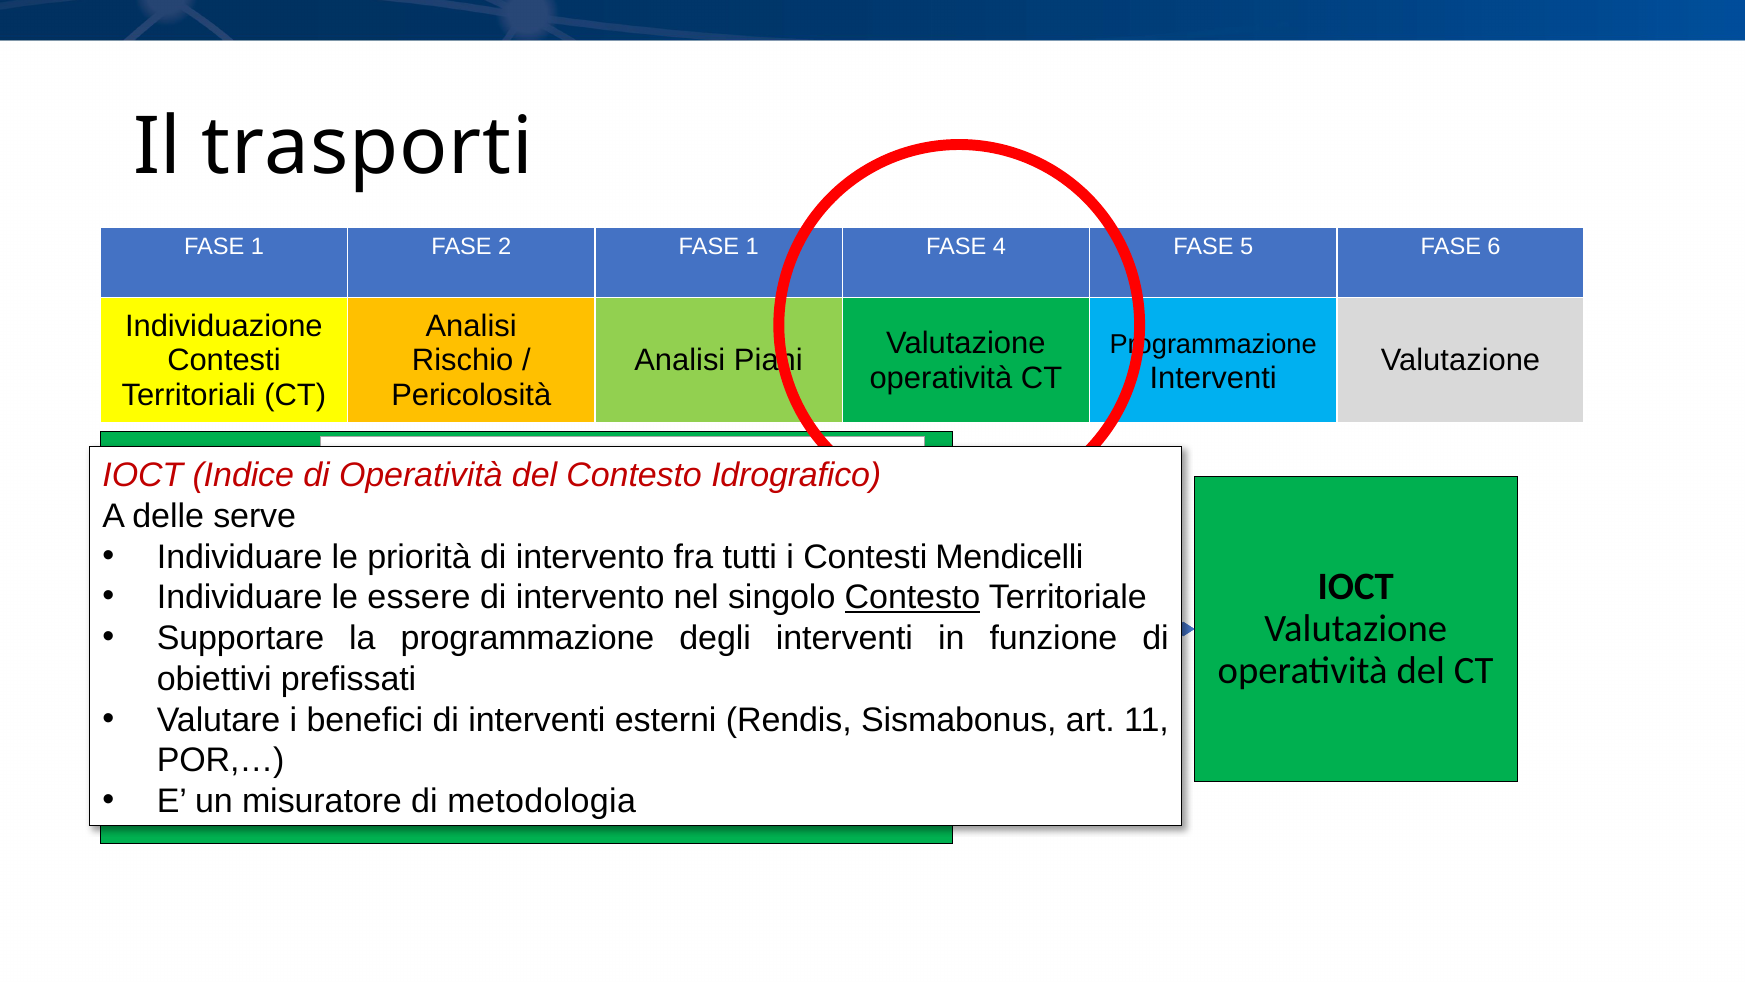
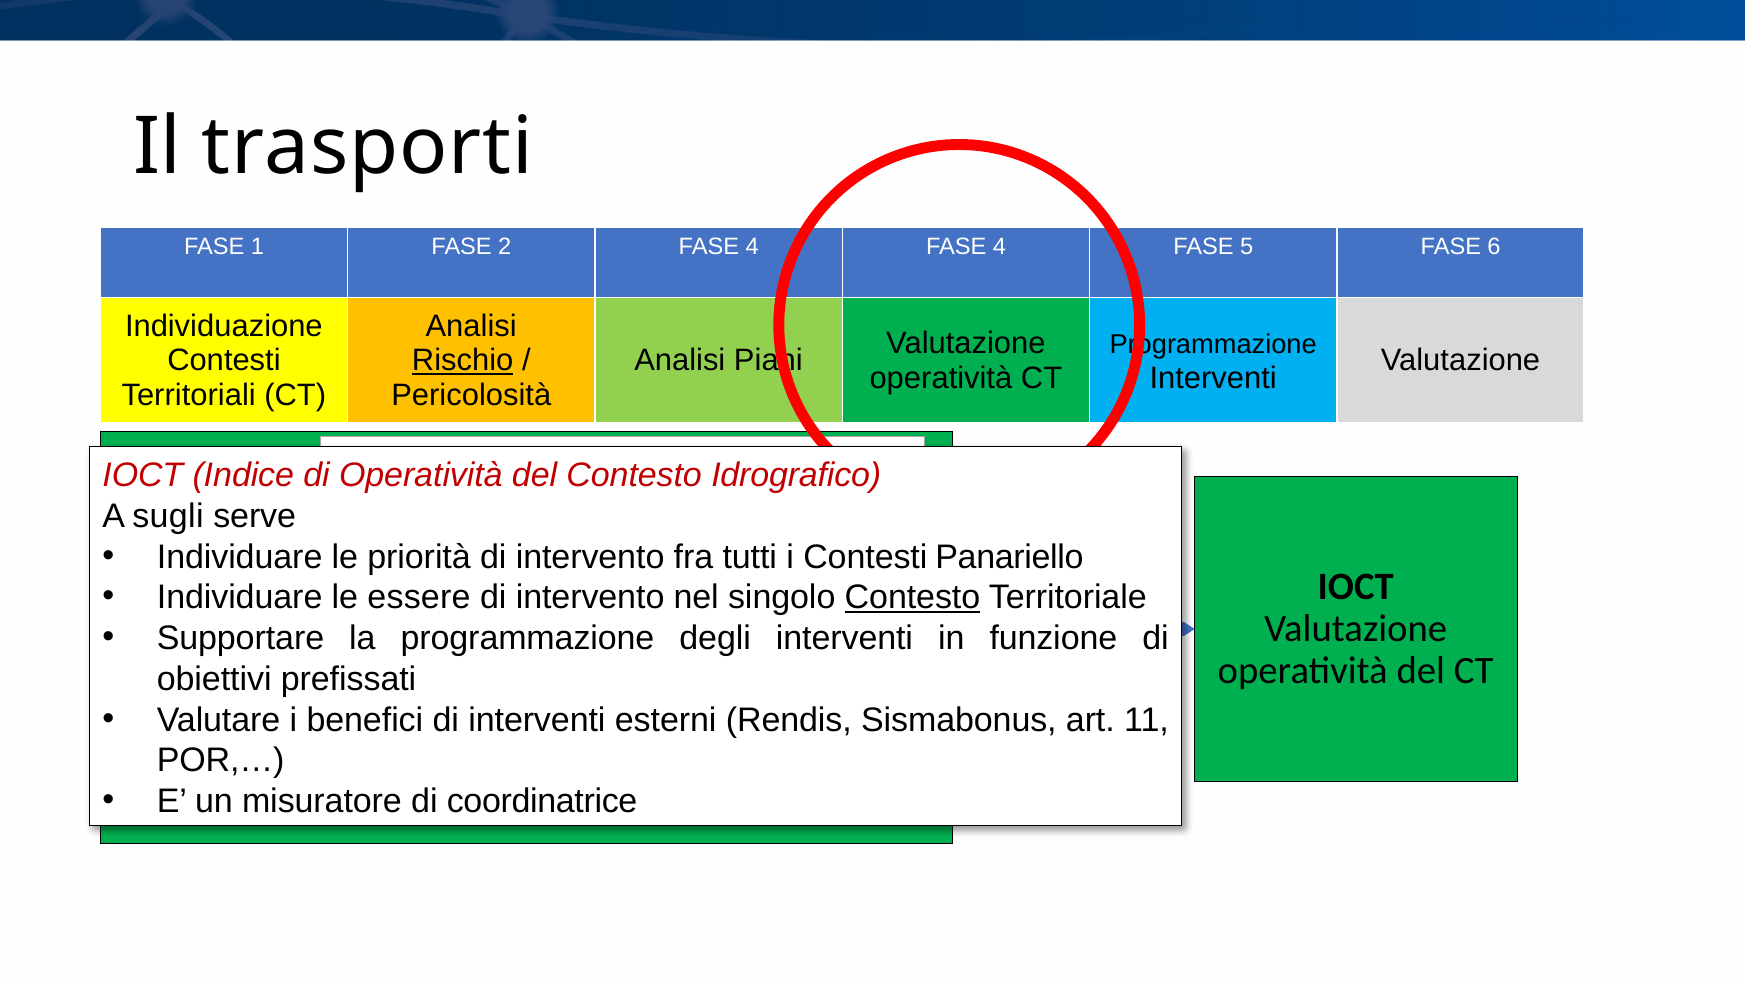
2 FASE 1: 1 -> 4 (752, 247)
Rischio underline: none -> present (463, 360)
delle: delle -> sugli (168, 516)
Mendicelli: Mendicelli -> Panariello (1009, 557)
metodologia: metodologia -> coordinatrice (542, 801)
